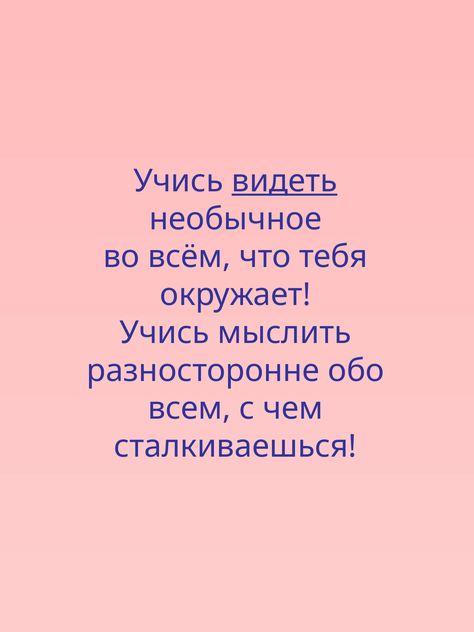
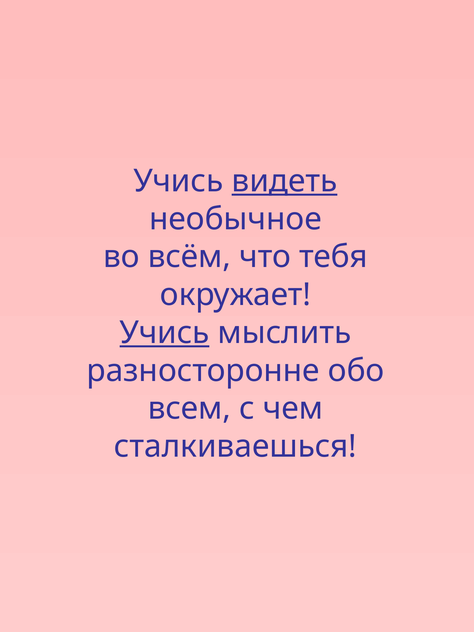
Учись underline: none -> present (164, 333)
